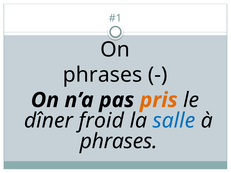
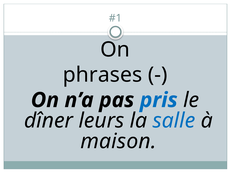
pris colour: orange -> blue (159, 100)
froid: froid -> leurs (101, 121)
phrases: phrases -> maison (118, 141)
